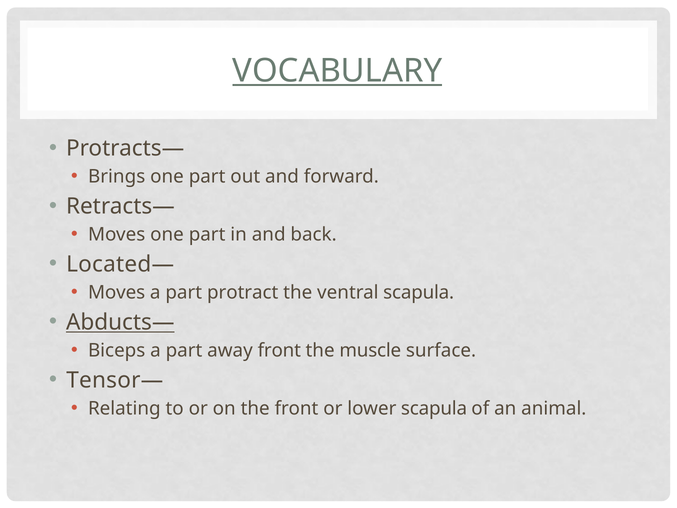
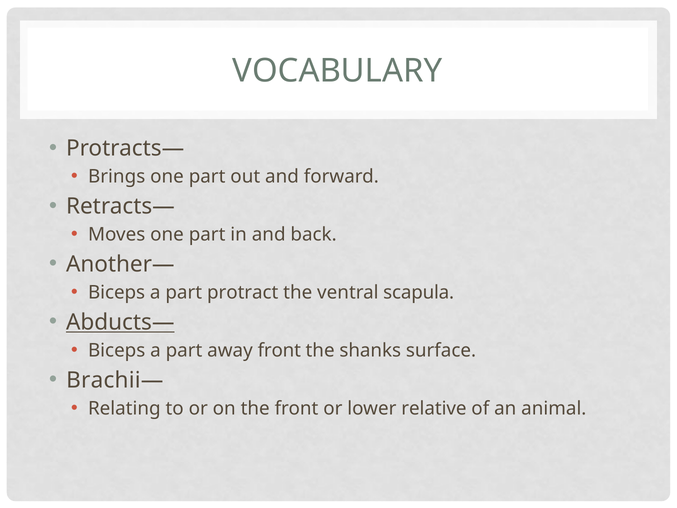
VOCABULARY underline: present -> none (337, 71)
Located—: Located— -> Another— (120, 264)
Moves: Moves -> Biceps (117, 292)
muscle: muscle -> shanks (370, 350)
Tensor—: Tensor— -> Brachii— (115, 380)
lower scapula: scapula -> relative (434, 408)
